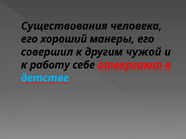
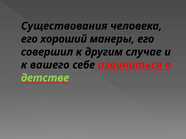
чужой: чужой -> случае (144, 52)
работу: работу -> вашего (50, 65)
отвергают: отвергают -> извиниться (130, 65)
детстве colour: light blue -> light green (45, 78)
